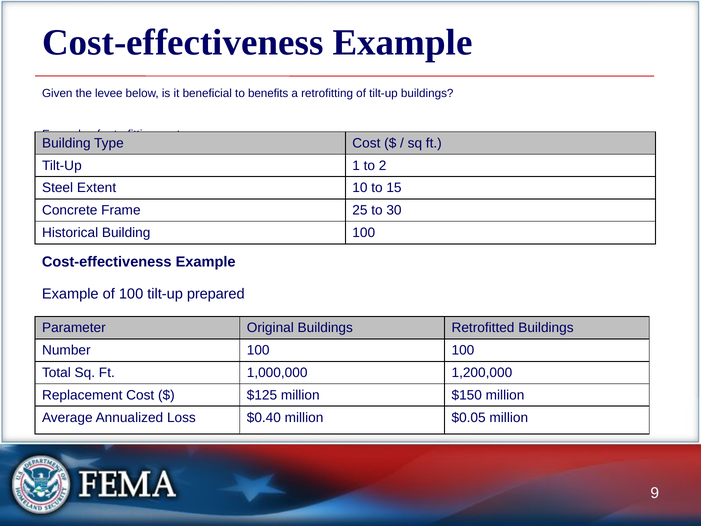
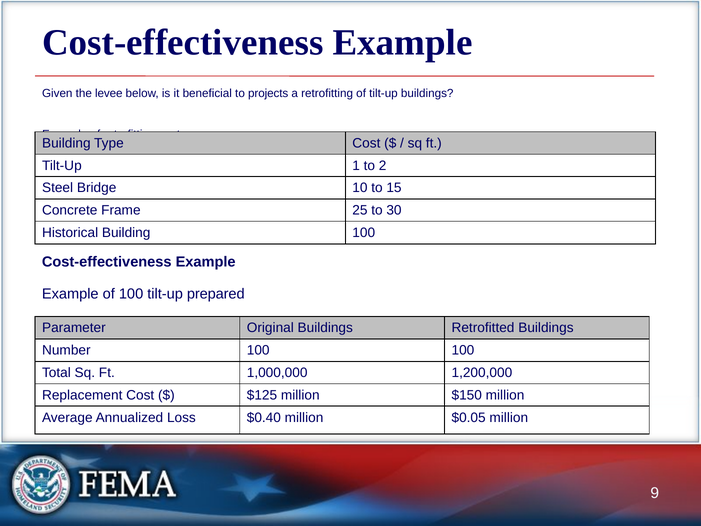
benefits: benefits -> projects (268, 93)
Extent: Extent -> Bridge (97, 188)
